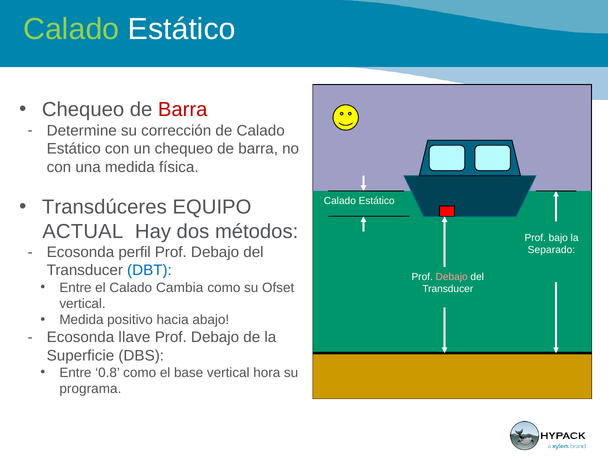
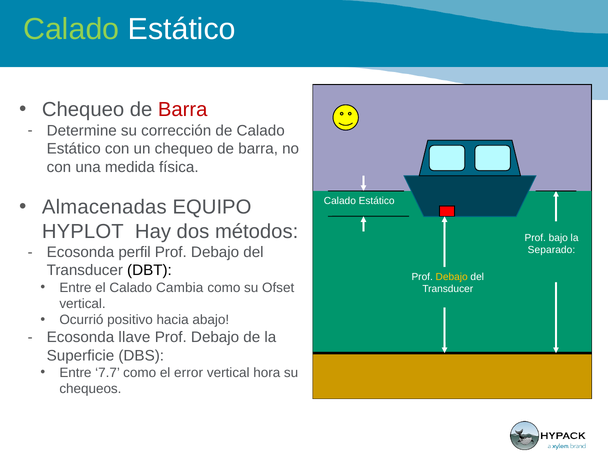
Transdúceres: Transdúceres -> Almacenadas (104, 207)
ACTUAL: ACTUAL -> HYPLOT (83, 231)
DBT colour: blue -> black (149, 270)
Debajo colour: pink -> yellow (452, 277)
Medida: Medida -> Ocurrió (81, 320)
0.8: 0.8 -> 7.7 (108, 373)
base: base -> error (189, 373)
programa: programa -> chequeos (90, 389)
